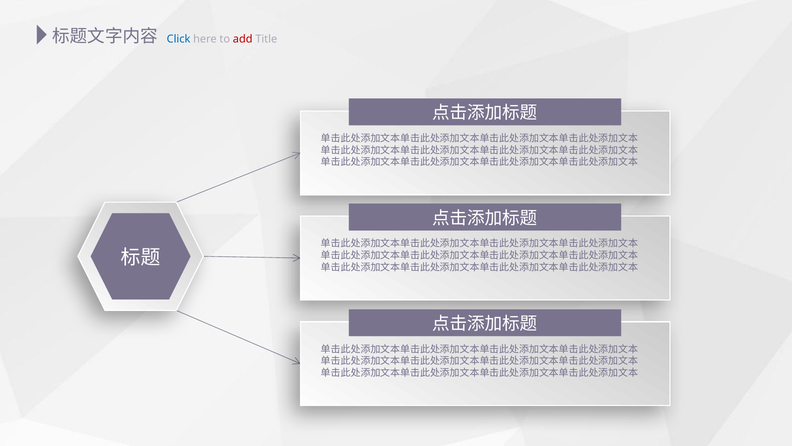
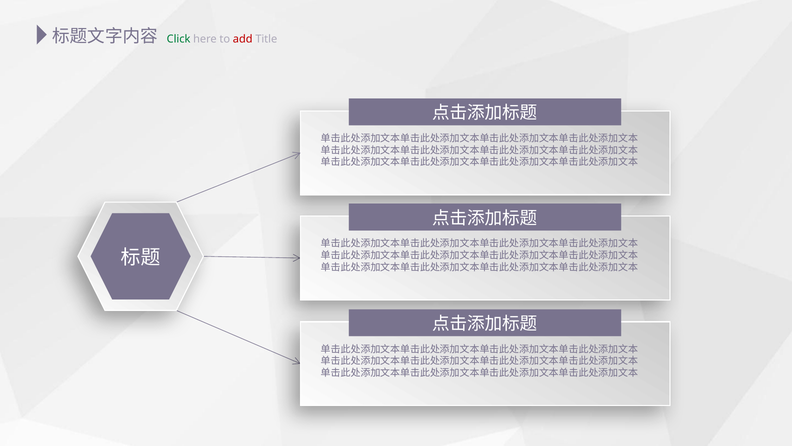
Click colour: blue -> green (179, 39)
